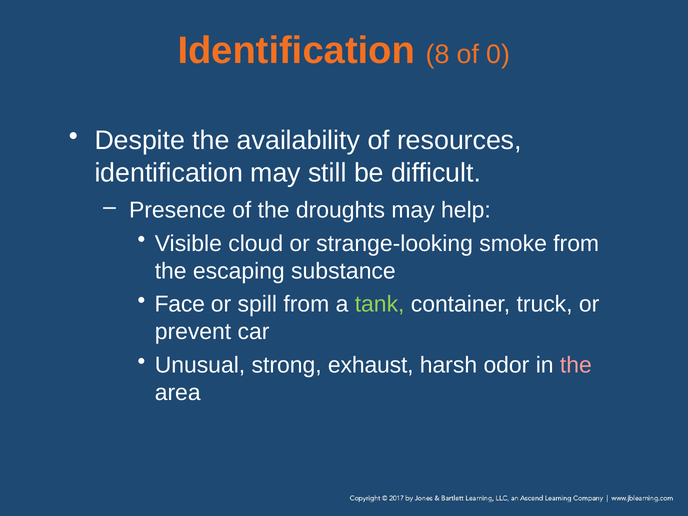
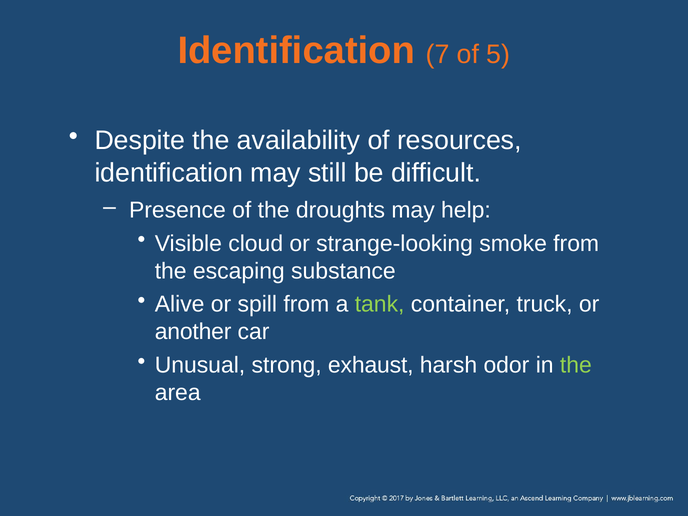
8: 8 -> 7 (438, 54)
0: 0 -> 5 (498, 54)
Face: Face -> Alive (180, 304)
prevent: prevent -> another (193, 332)
the colour: pink -> light green (576, 365)
